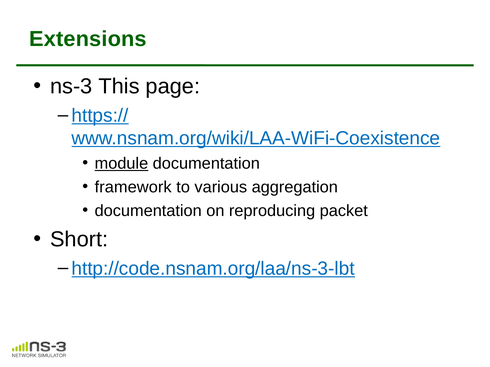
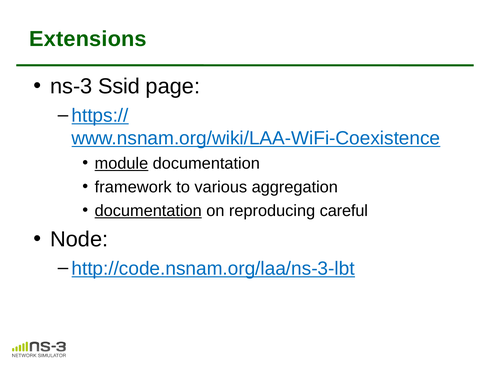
This: This -> Ssid (119, 87)
documentation underline: none -> present (148, 211)
packet: packet -> careful (344, 211)
Short: Short -> Node (79, 240)
